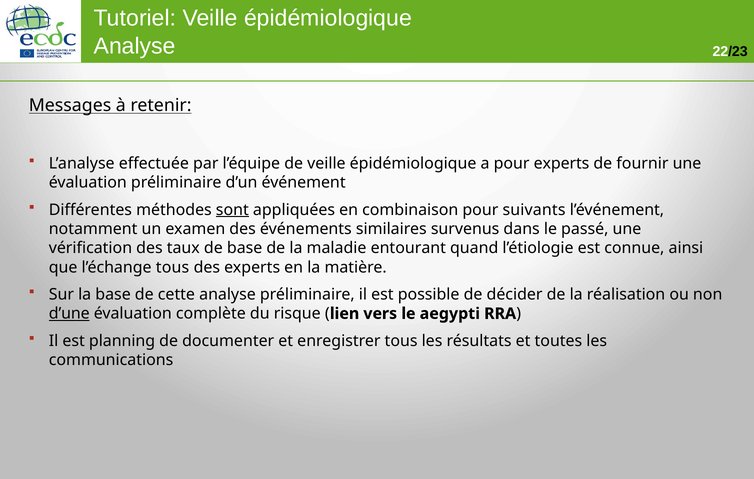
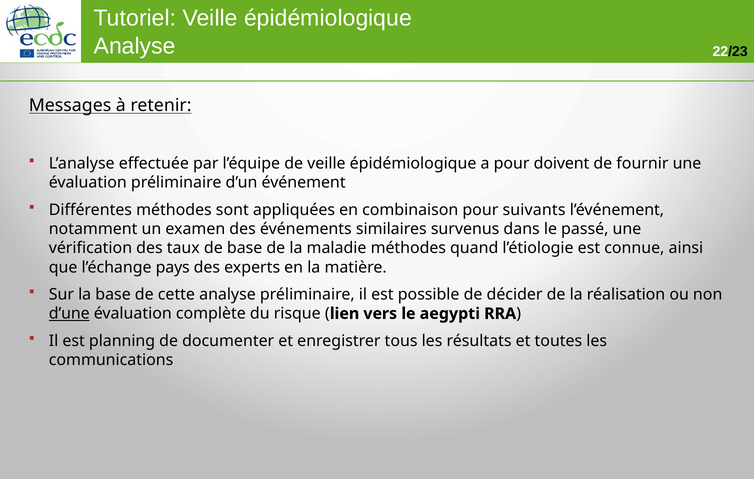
pour experts: experts -> doivent (562, 163)
sont underline: present -> none (232, 210)
maladie entourant: entourant -> méthodes (408, 248)
l’échange tous: tous -> pays (173, 267)
